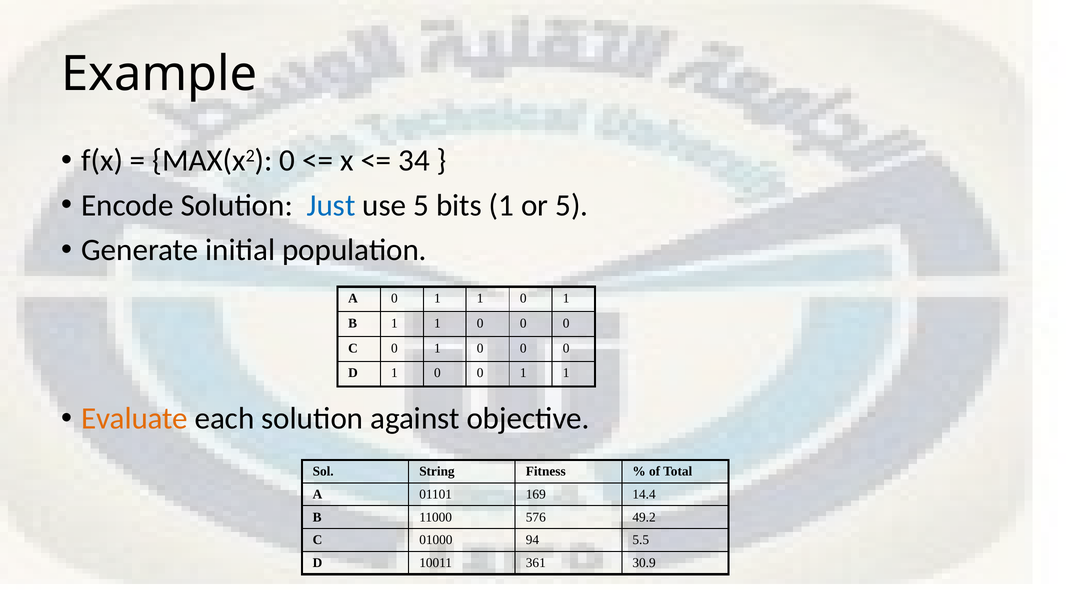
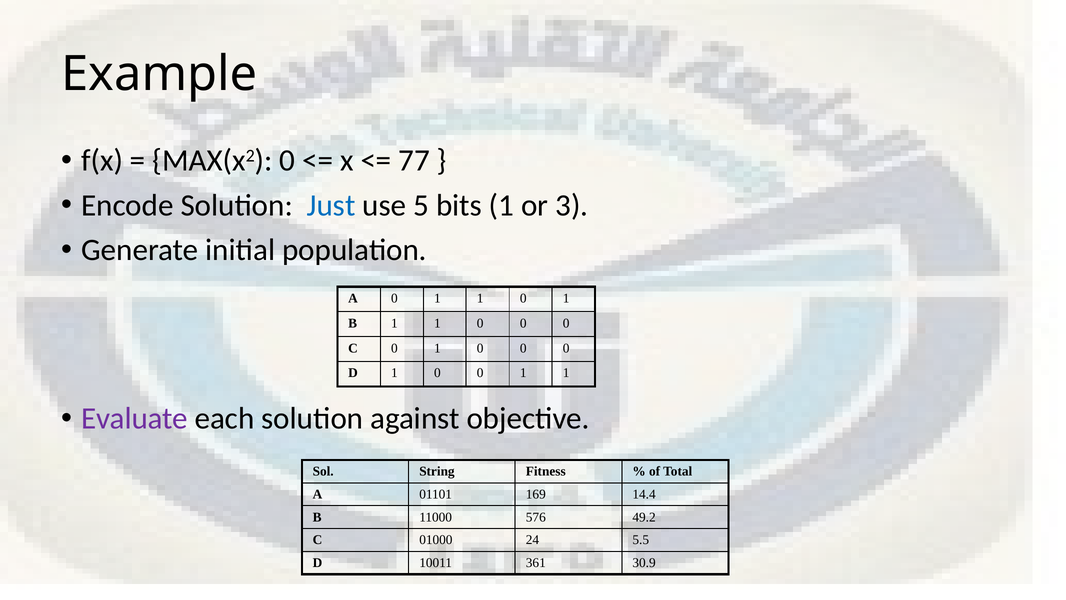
34: 34 -> 77 (414, 161)
or 5: 5 -> 3 (572, 205)
Evaluate colour: orange -> purple (135, 418)
94: 94 -> 24 (532, 540)
